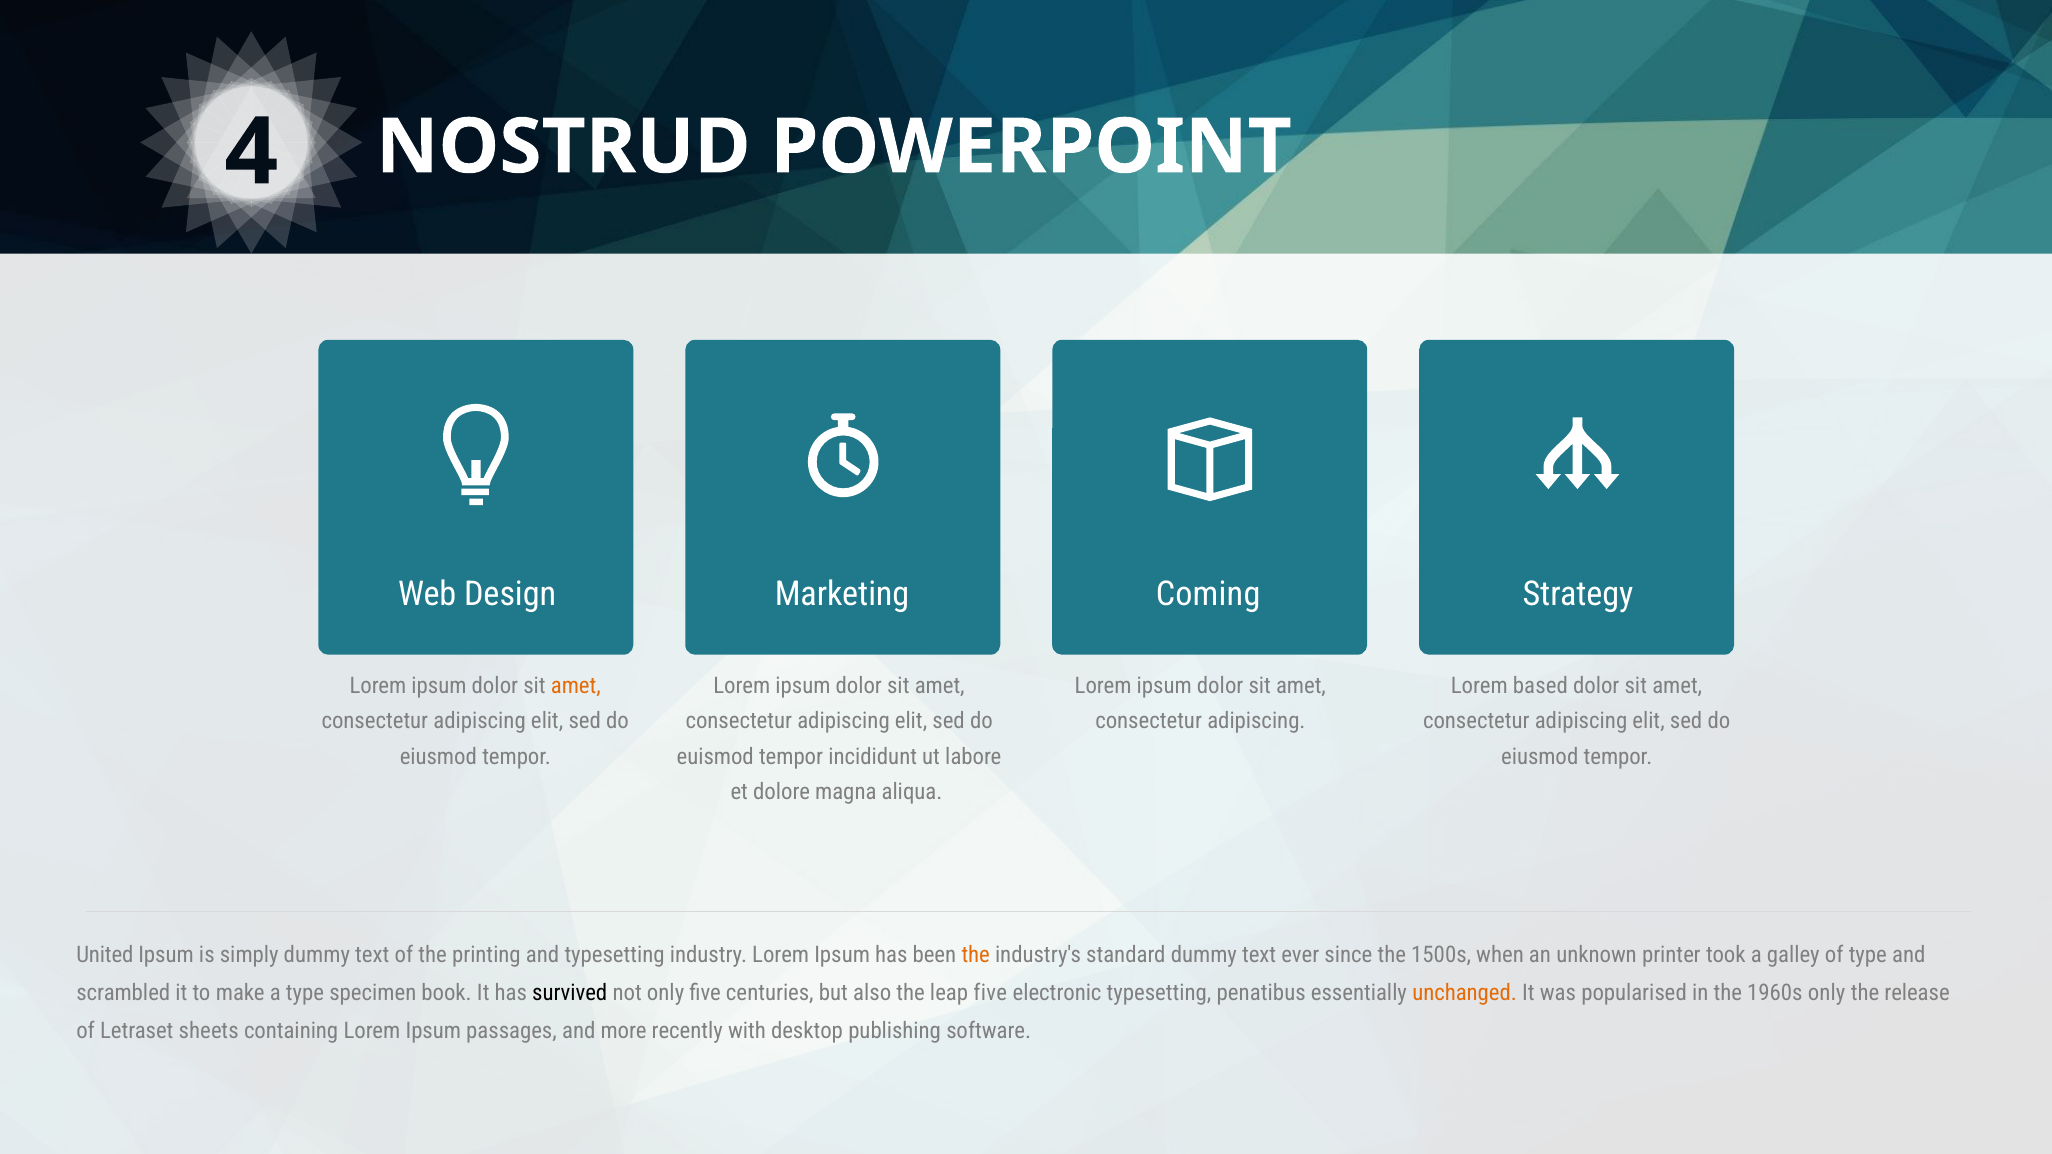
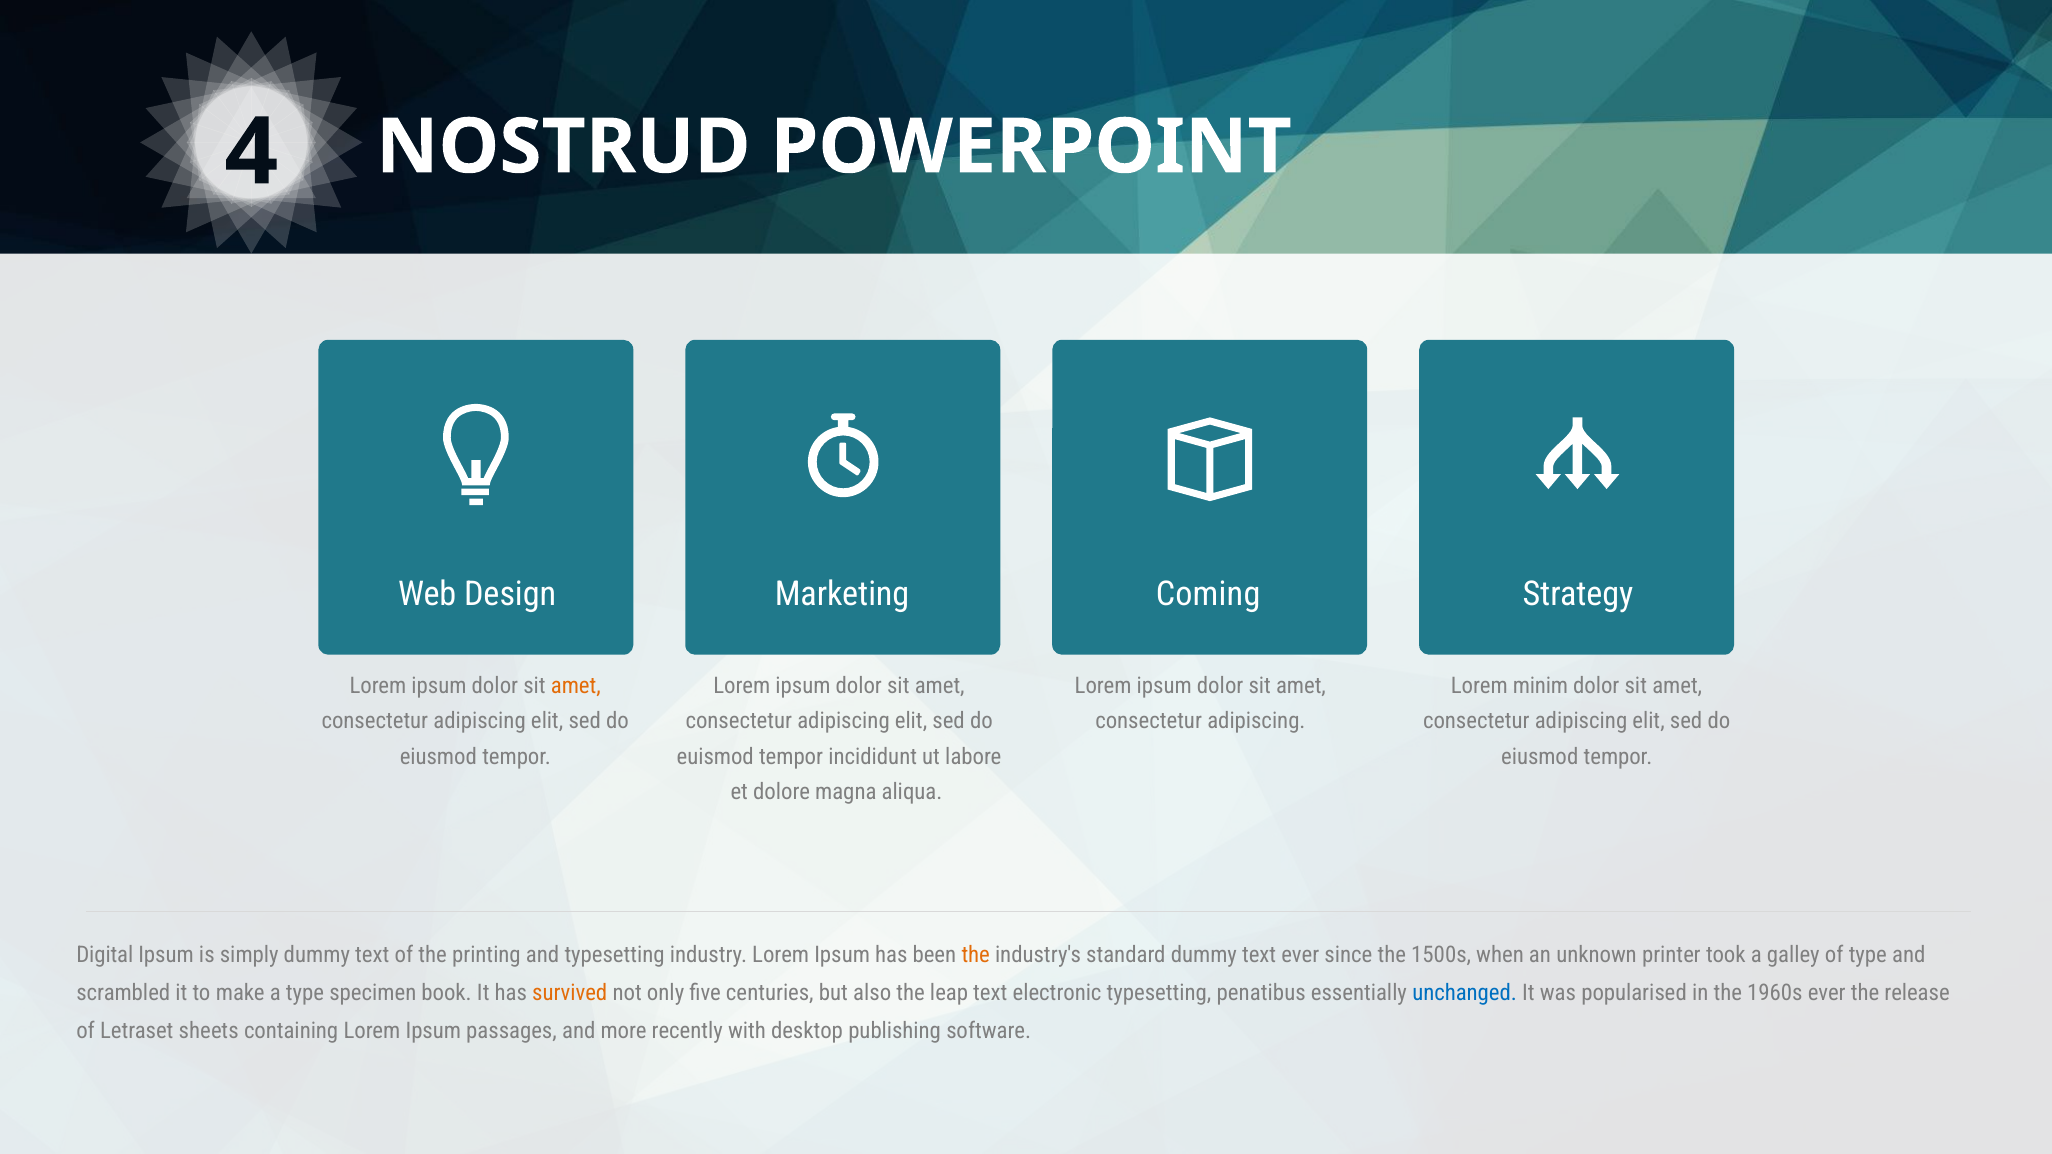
based: based -> minim (1541, 686)
United: United -> Digital (105, 955)
survived colour: black -> orange (570, 993)
leap five: five -> text (990, 993)
unchanged colour: orange -> blue (1465, 993)
1960s only: only -> ever (1827, 993)
